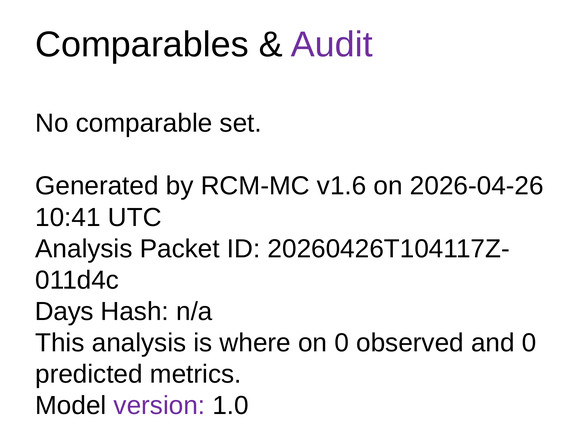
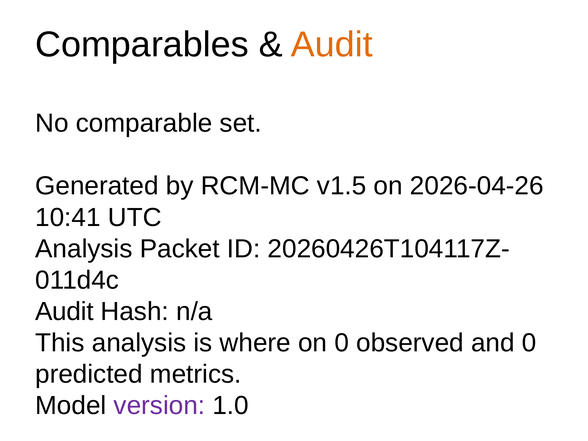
Audit colour: purple -> orange (332, 45)
v1.6: v1.6 -> v1.5 (342, 186)
Days: Days -> Audit (64, 312)
